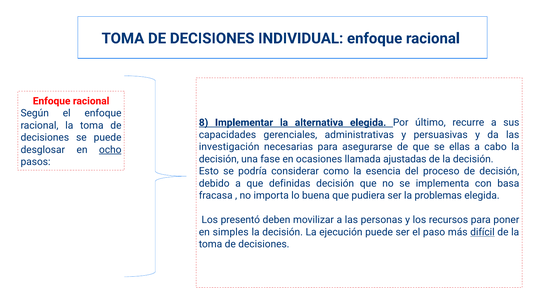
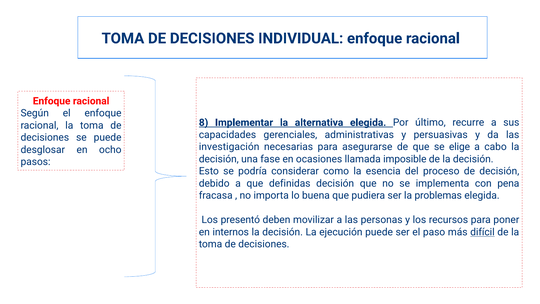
ellas: ellas -> elige (460, 147)
ocho underline: present -> none (110, 150)
ajustadas: ajustadas -> imposible (405, 159)
basa: basa -> pena (508, 183)
simples: simples -> internos (231, 232)
